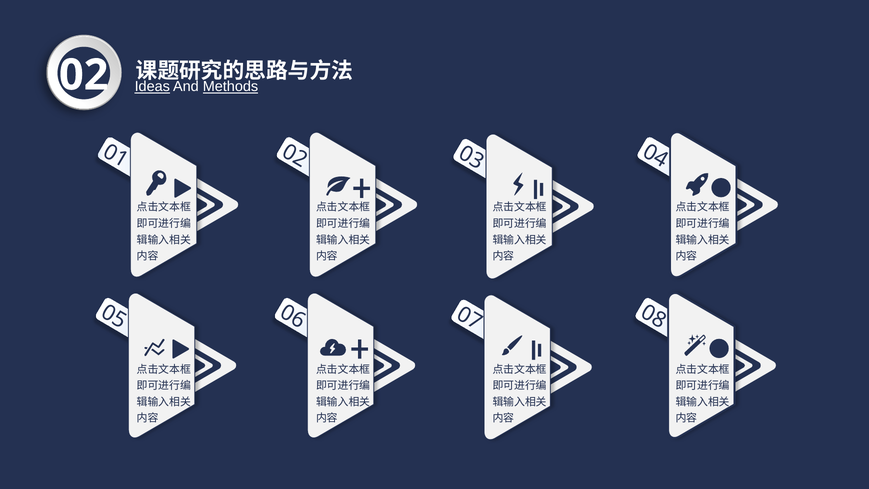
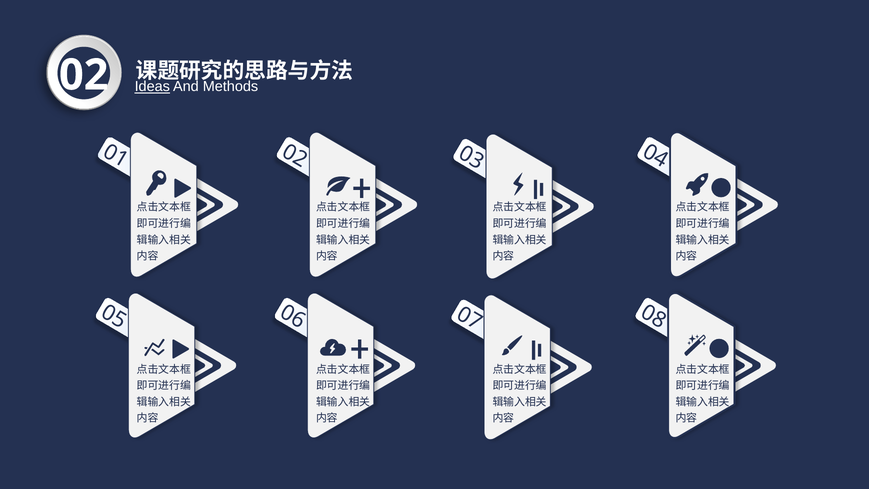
Methods underline: present -> none (230, 87)
